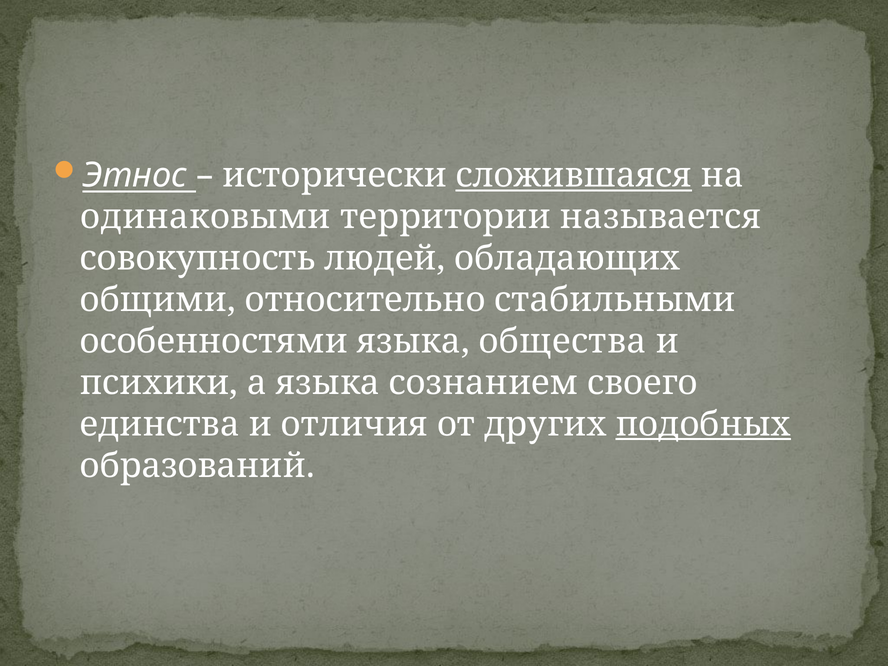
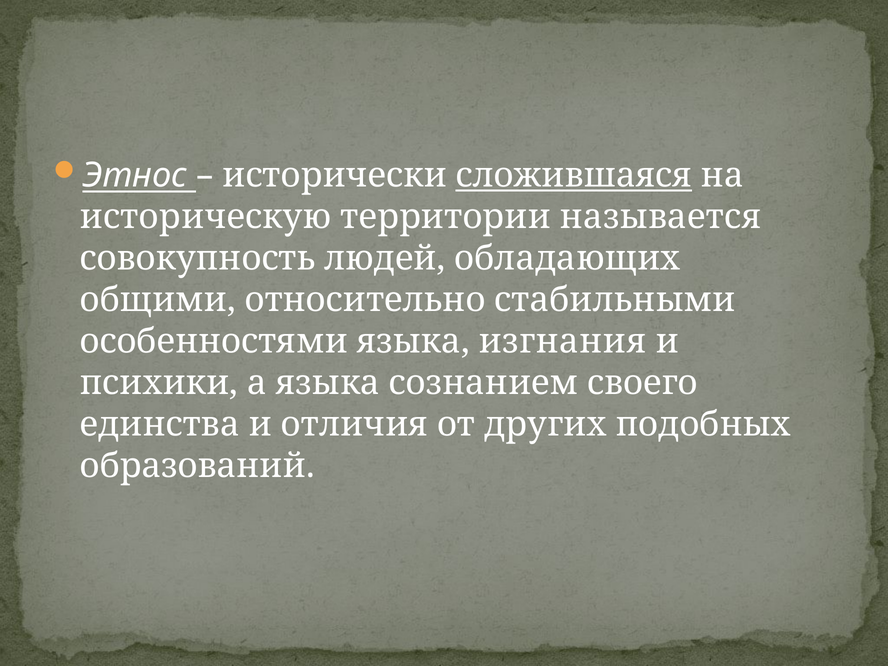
одинаковыми: одинаковыми -> историческую (206, 217)
общества: общества -> изгнания (562, 341)
подобных underline: present -> none (703, 424)
